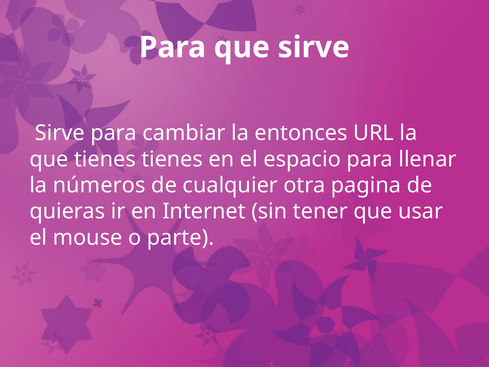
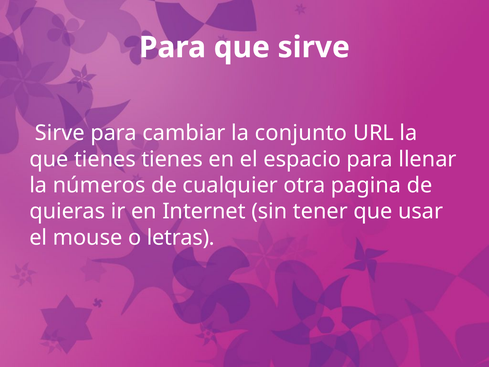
entonces: entonces -> conjunto (301, 133)
parte: parte -> letras (181, 237)
